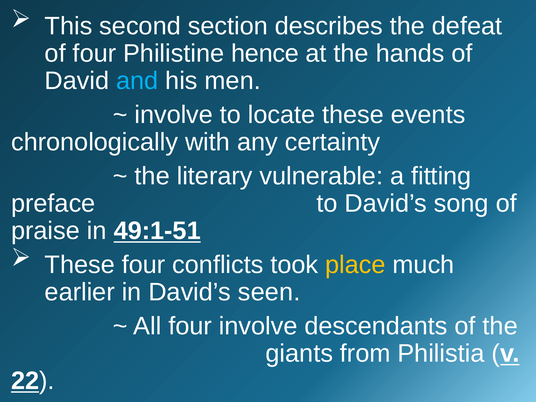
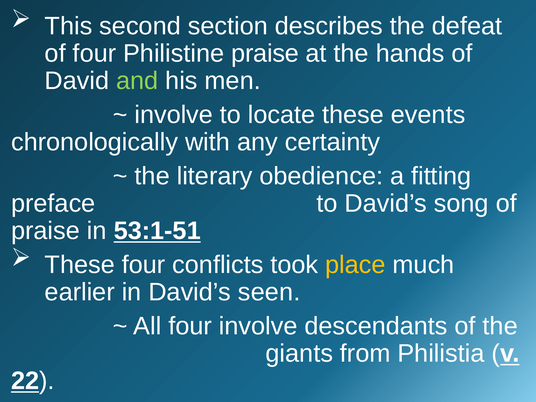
Philistine hence: hence -> praise (265, 54)
and colour: light blue -> light green (137, 81)
vulnerable: vulnerable -> obedience (321, 176)
49:1-51: 49:1-51 -> 53:1-51 (157, 231)
